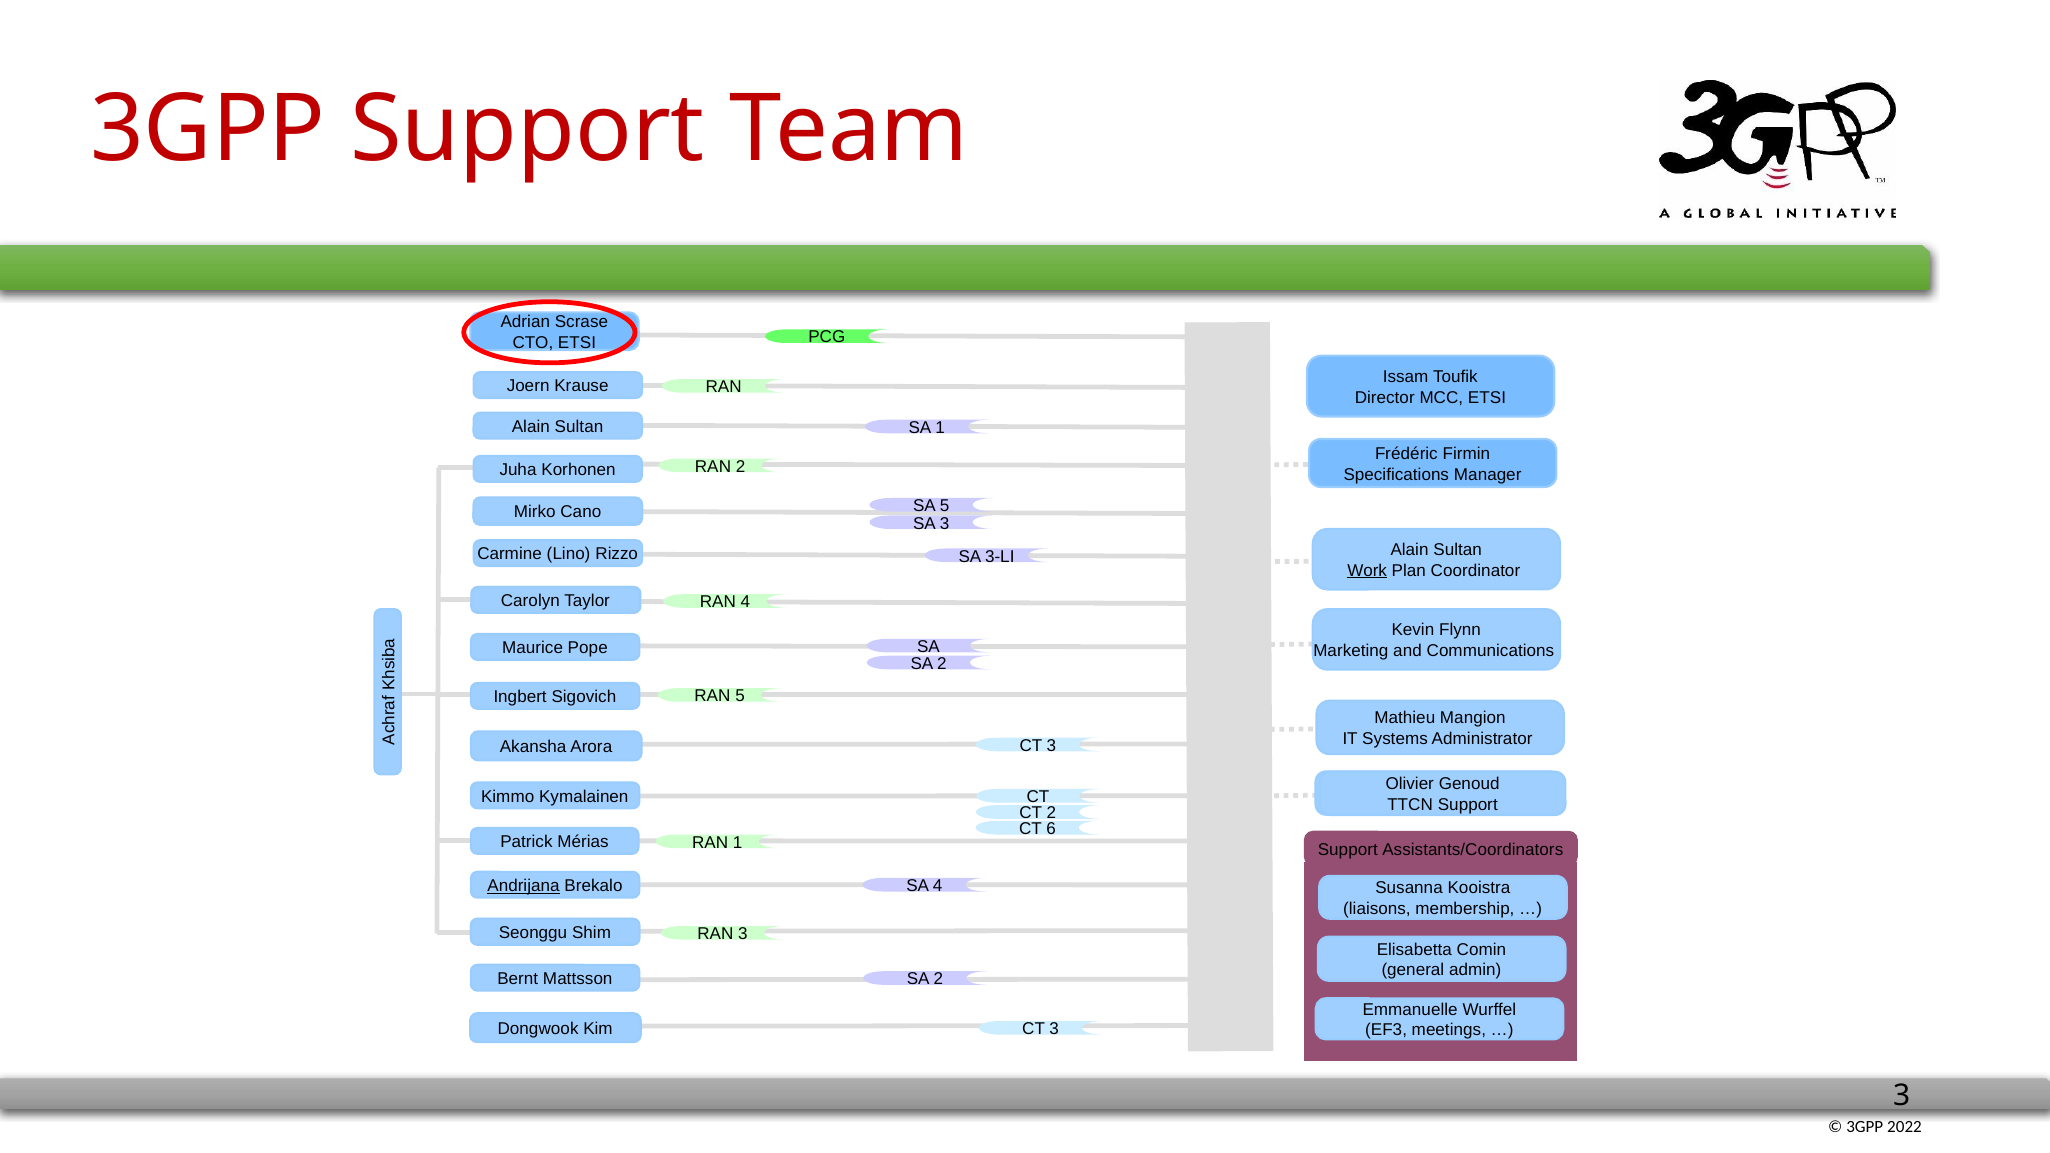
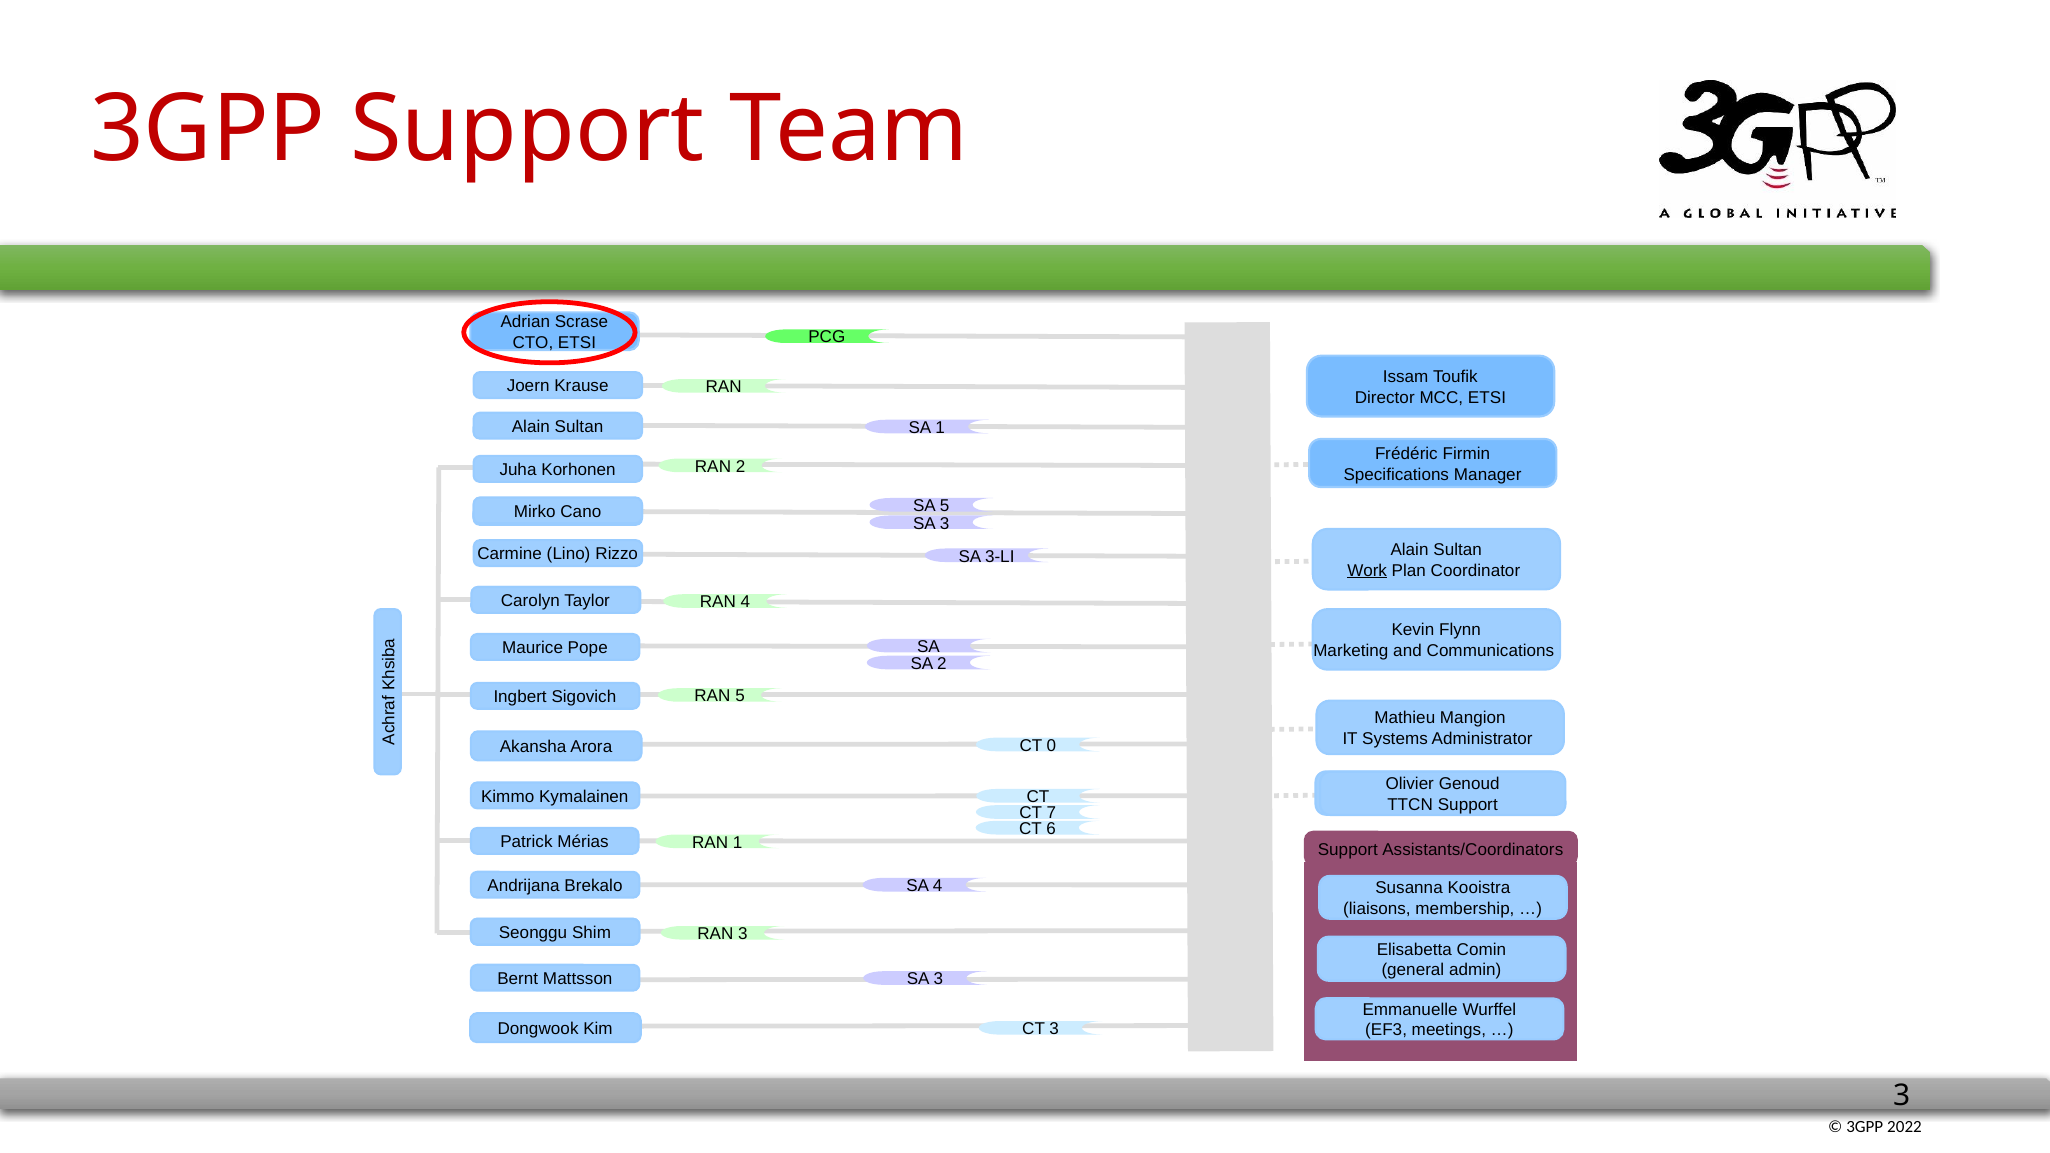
3: 3 -> 0 (1051, 746)
CT 2: 2 -> 7 (1051, 813)
Andrijana underline: present -> none (523, 886)
2: 2 -> 3 (938, 979)
